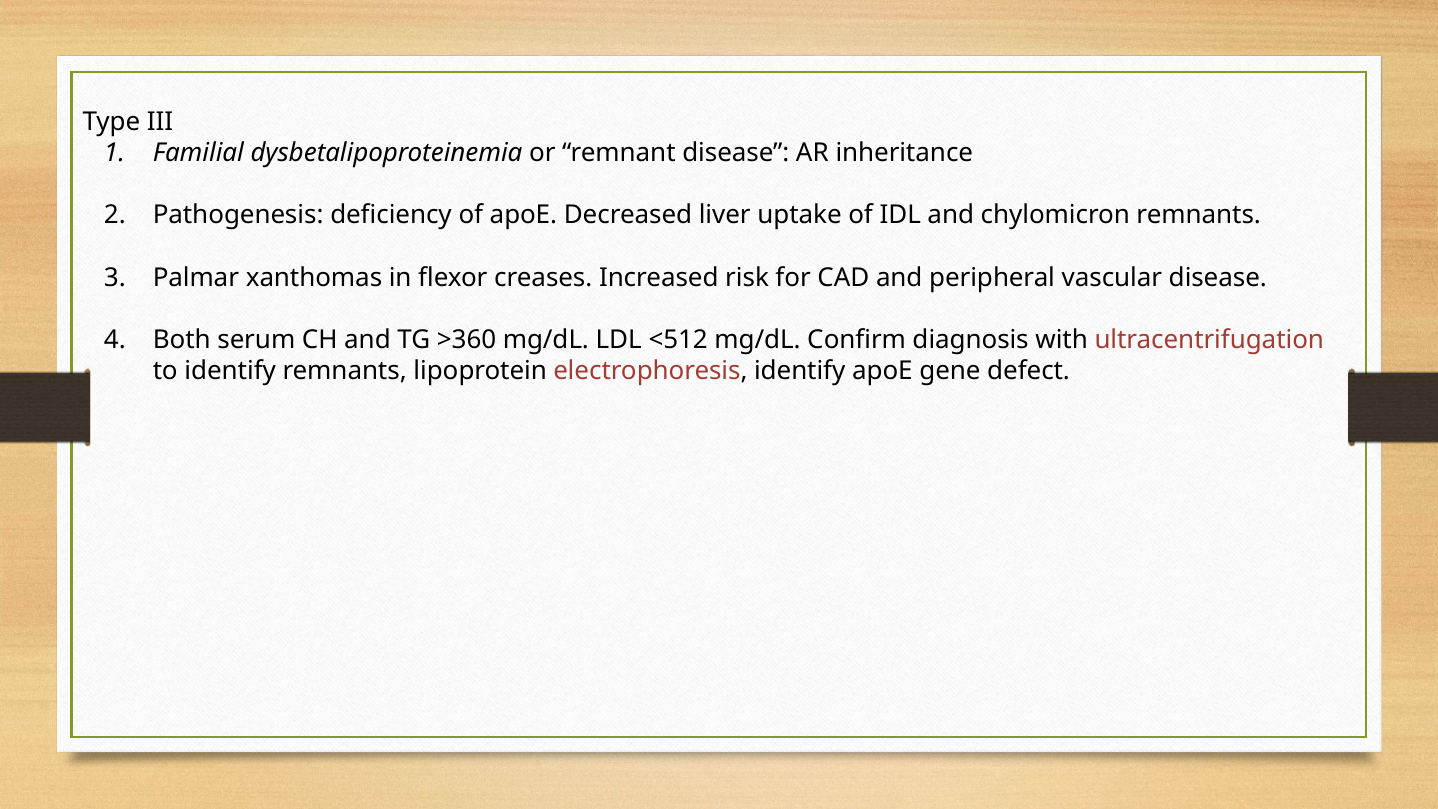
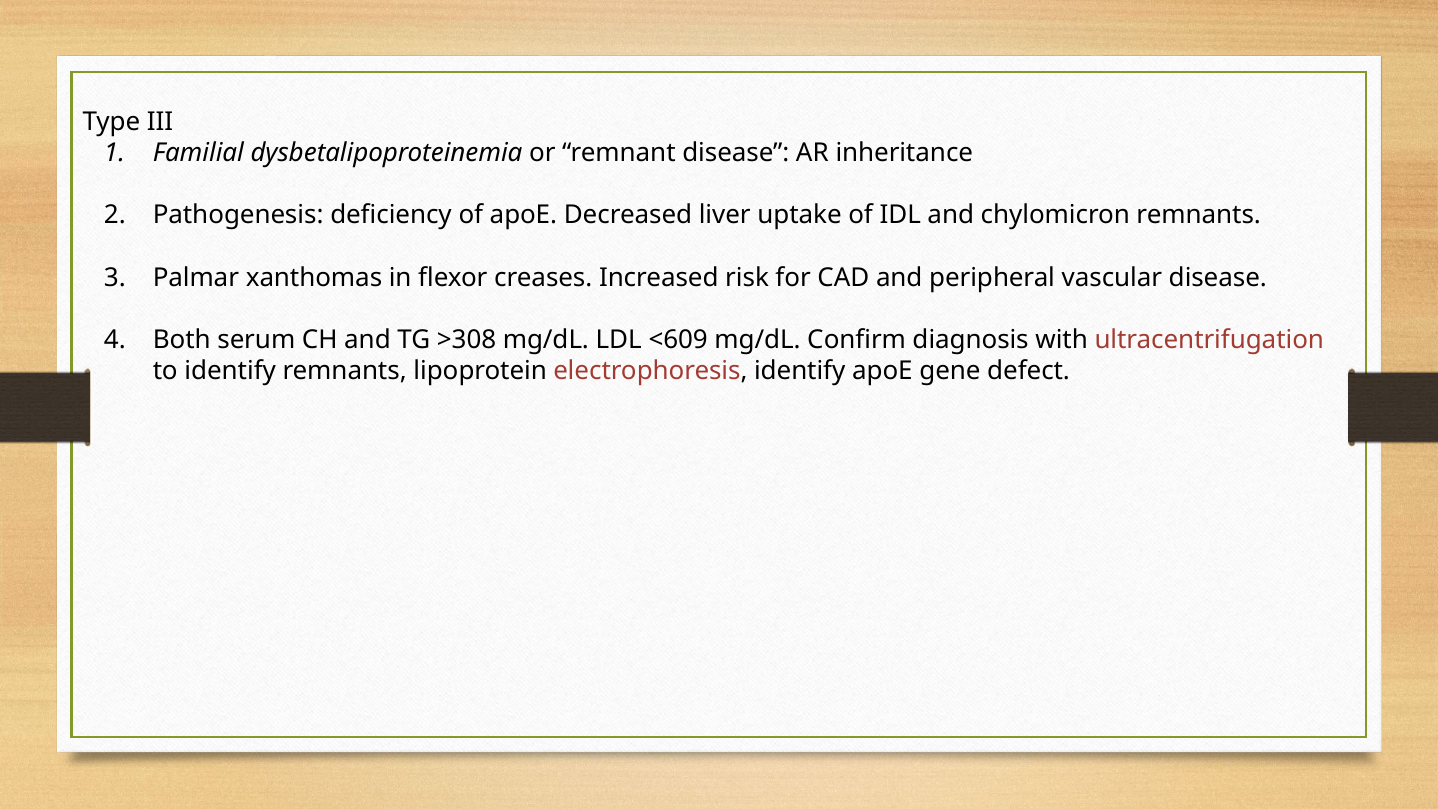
>360: >360 -> >308 (467, 340)
<512: <512 -> <609 (678, 340)
